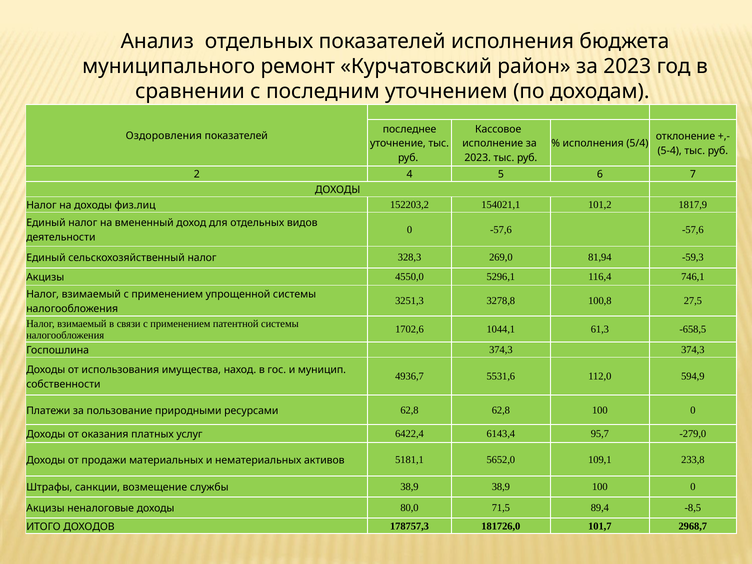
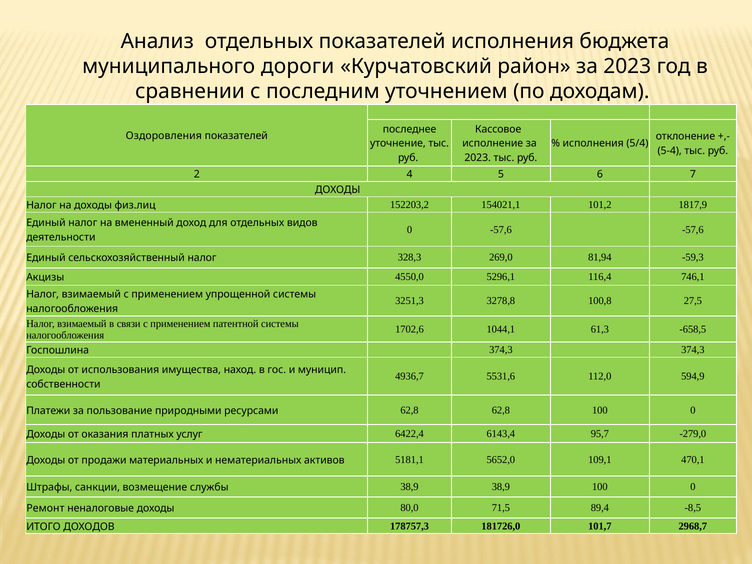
ремонт: ремонт -> дороги (298, 66)
233,8: 233,8 -> 470,1 (693, 460)
Акцизы: Акцизы -> Ремонт (45, 508)
